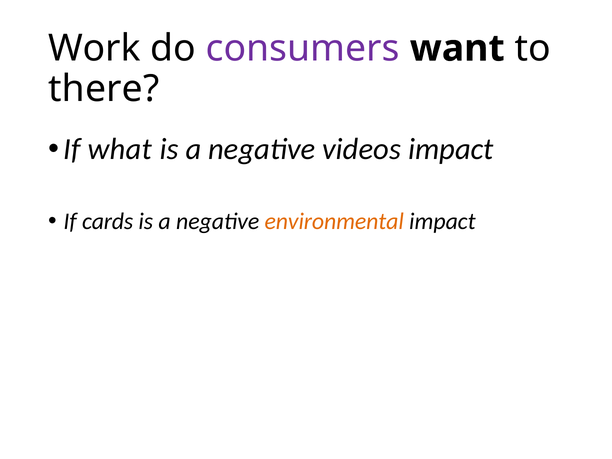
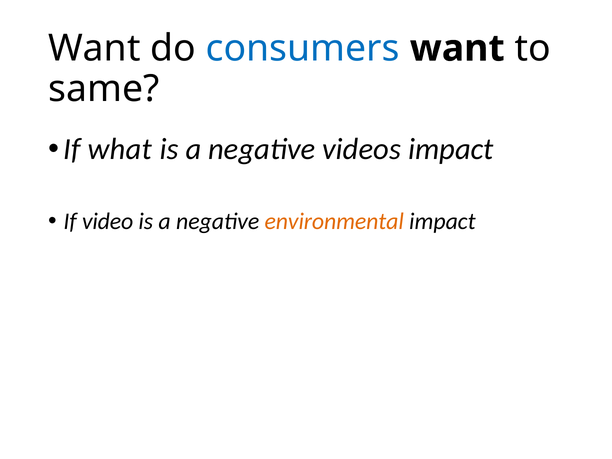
Work: Work -> Want (94, 48)
consumers colour: purple -> blue (303, 48)
there: there -> same (104, 89)
cards: cards -> video (108, 221)
